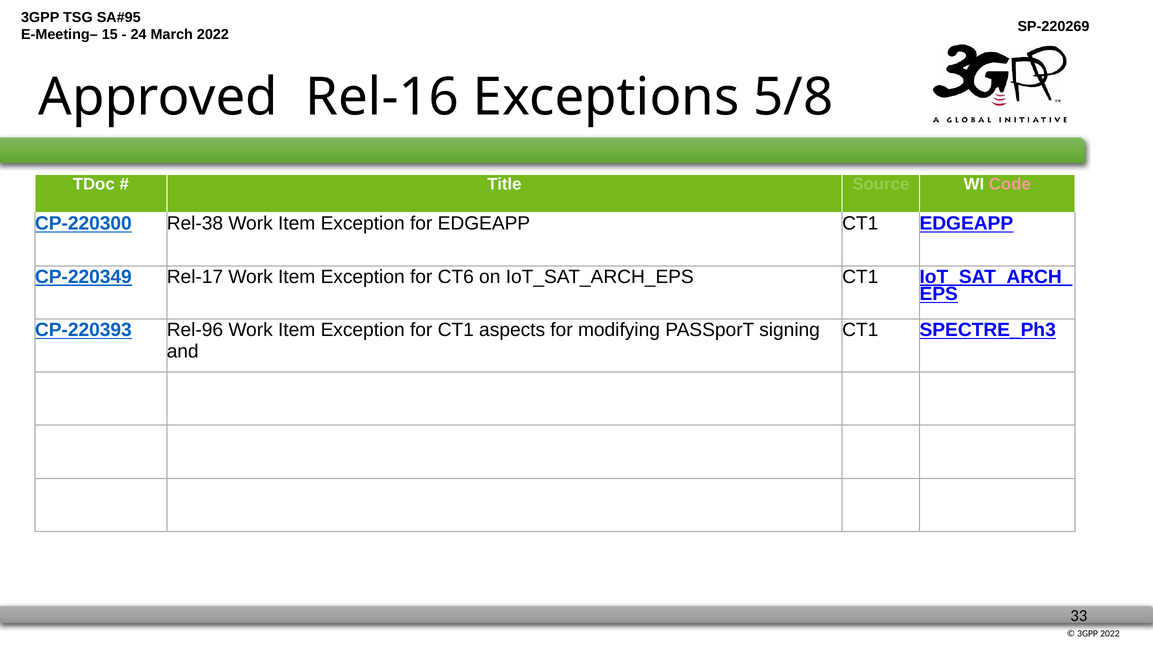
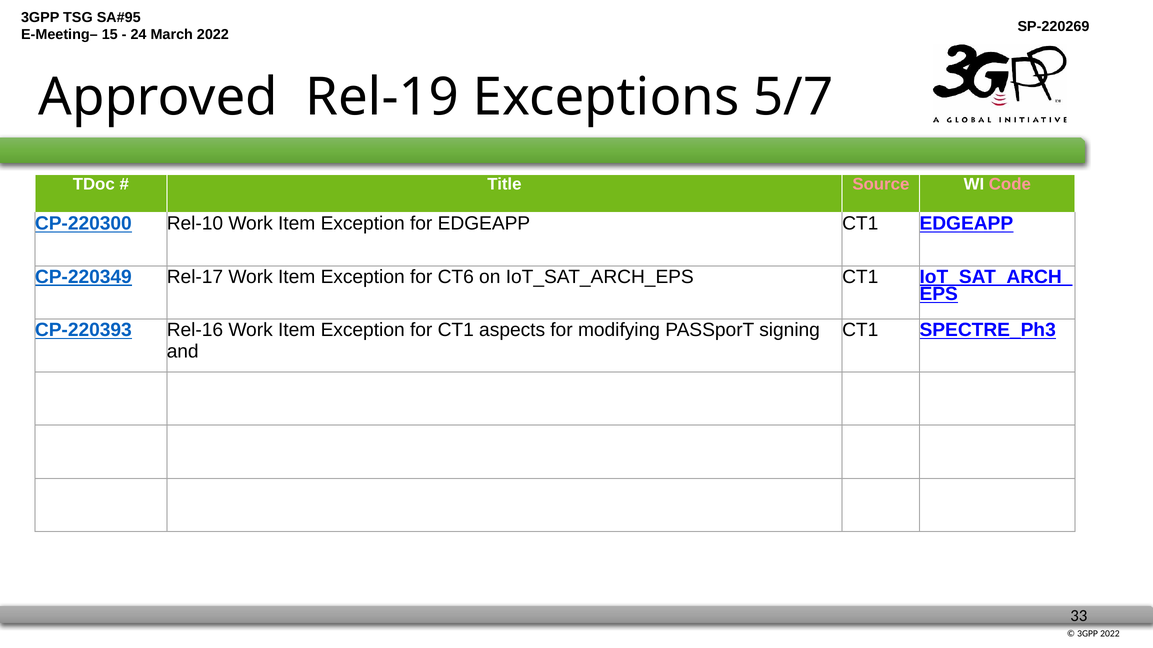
Rel-16: Rel-16 -> Rel-19 (382, 97)
5/8: 5/8 -> 5/7 (793, 97)
Source colour: light green -> pink (881, 184)
Rel-38: Rel-38 -> Rel-10 (195, 224)
Rel-96: Rel-96 -> Rel-16 (195, 330)
